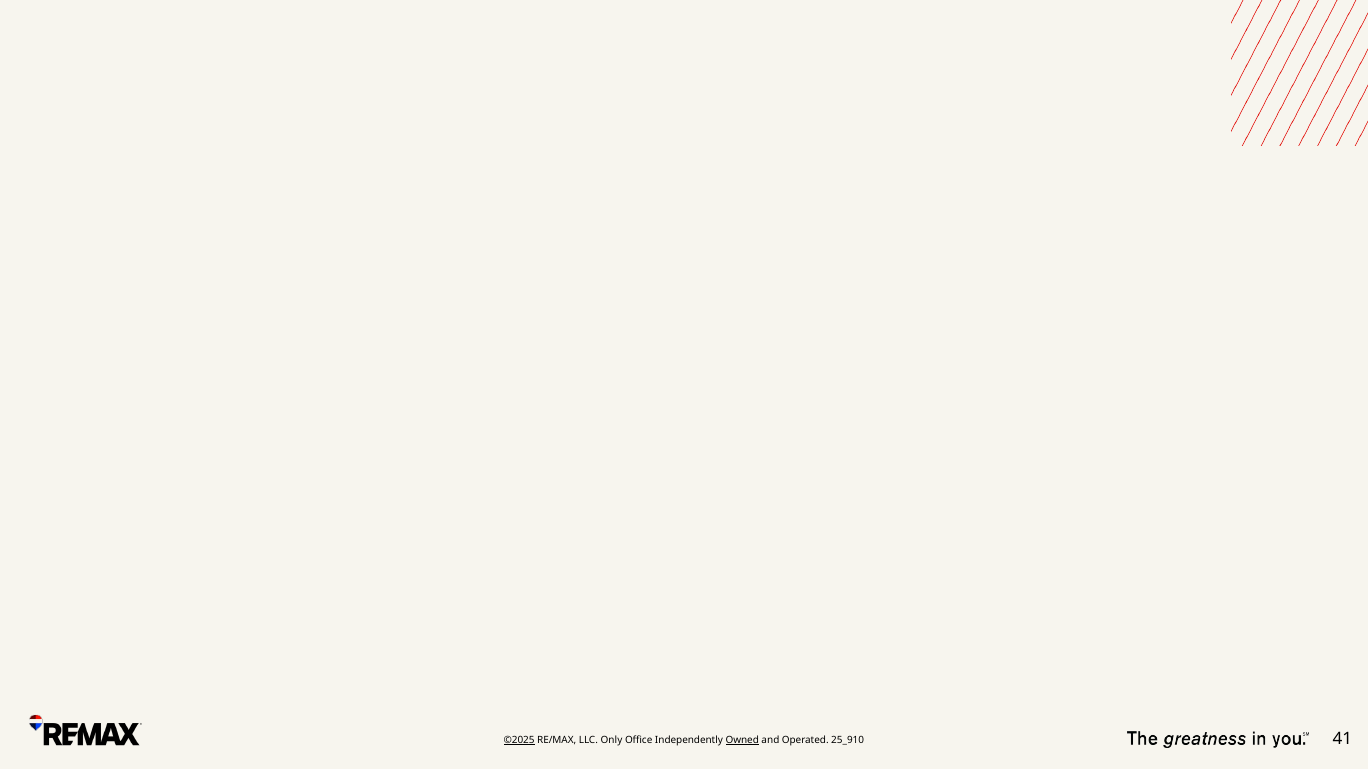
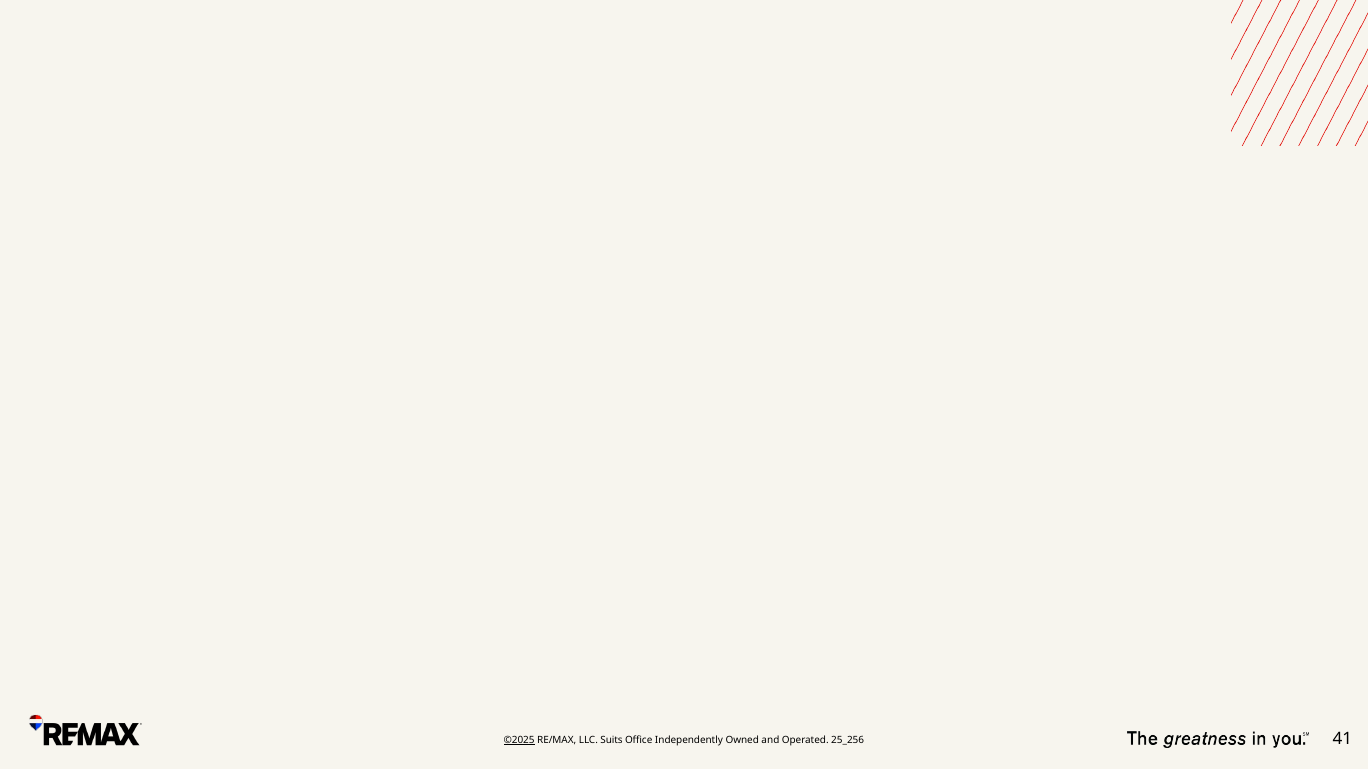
Only: Only -> Suits (612, 740)
Owned underline: present -> none (742, 740)
25_910: 25_910 -> 25_256 (848, 740)
